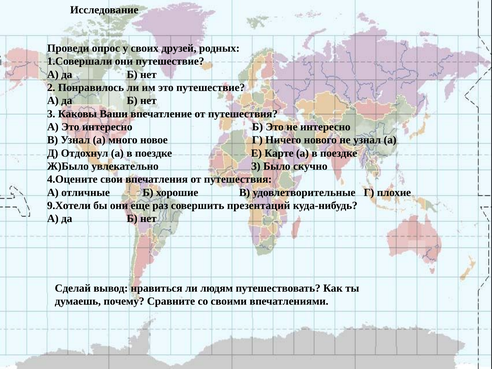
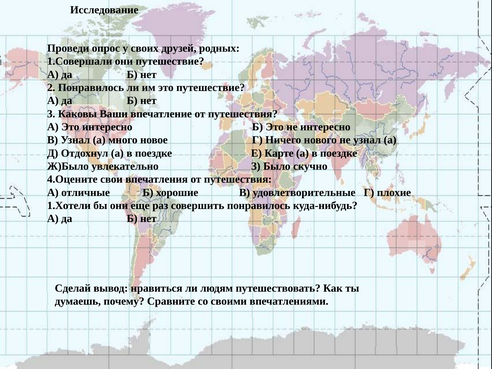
9.Хотели: 9.Хотели -> 1.Хотели (69, 206)
совершить презентаций: презентаций -> понравилось (259, 206)
